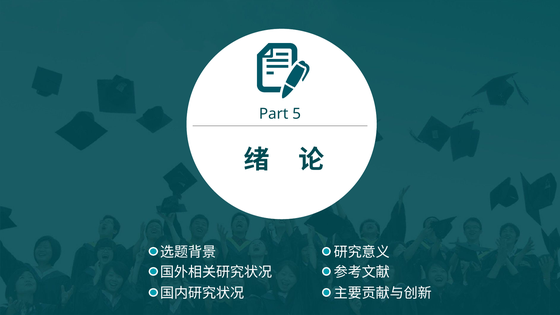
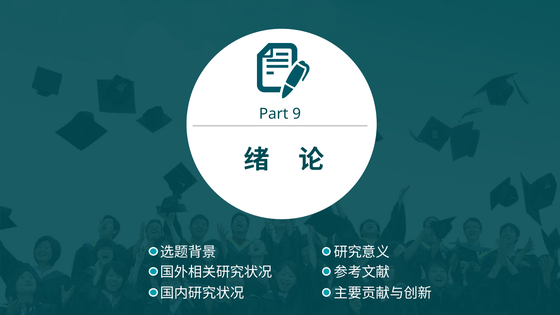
5: 5 -> 9 (297, 114)
